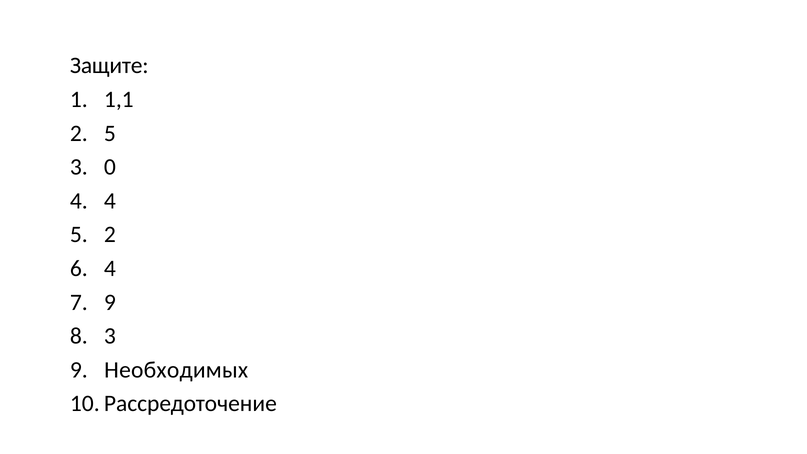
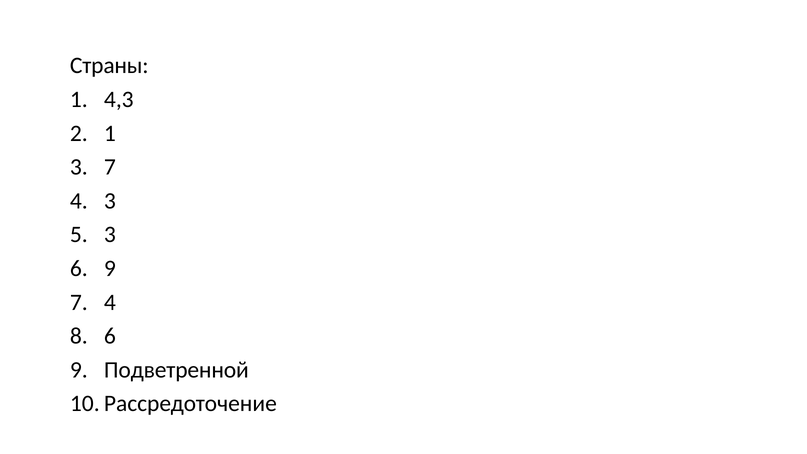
Защите: Защите -> Страны (109, 66)
1,1: 1,1 -> 4,3 (119, 100)
2 5: 5 -> 1 (110, 133)
3 0: 0 -> 7 (110, 167)
4: 4 -> 3 (110, 201)
2: 2 -> 3 (110, 235)
4: 4 -> 9 (110, 268)
9: 9 -> 4 (110, 302)
3: 3 -> 6 (110, 336)
Необходимых: Необходимых -> Подветренной (176, 370)
